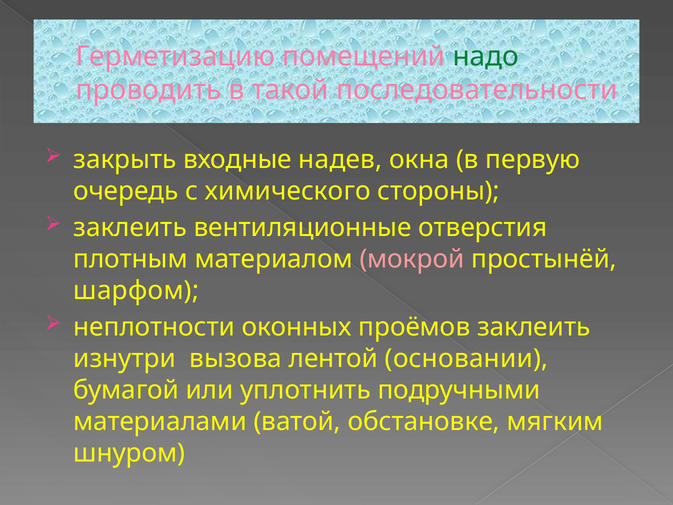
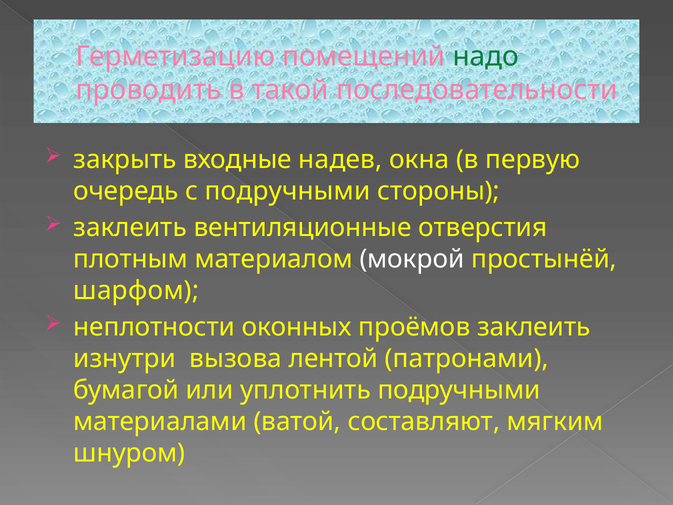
с химического: химического -> подручными (288, 191)
мокрой colour: pink -> white (412, 259)
основании: основании -> патронами (467, 359)
обстановке: обстановке -> составляют (424, 421)
